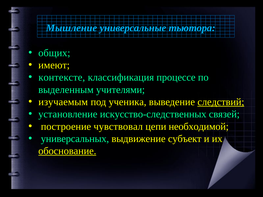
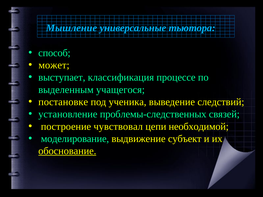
общих: общих -> способ (54, 53)
имеют: имеют -> может (54, 65)
контексте: контексте -> выступает (62, 77)
учителями: учителями -> учащегося (120, 90)
изучаемым: изучаемым -> постановке (63, 102)
следствий underline: present -> none (221, 102)
искусство-следственных: искусство-следственных -> проблемы-следственных (153, 114)
универсальных: универсальных -> моделирование (75, 139)
